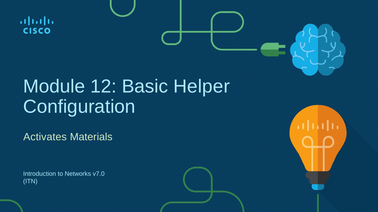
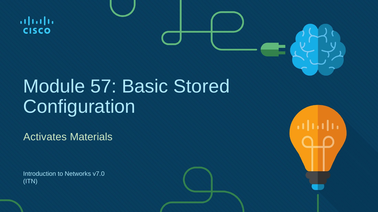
12: 12 -> 57 (103, 87)
Helper: Helper -> Stored (202, 87)
